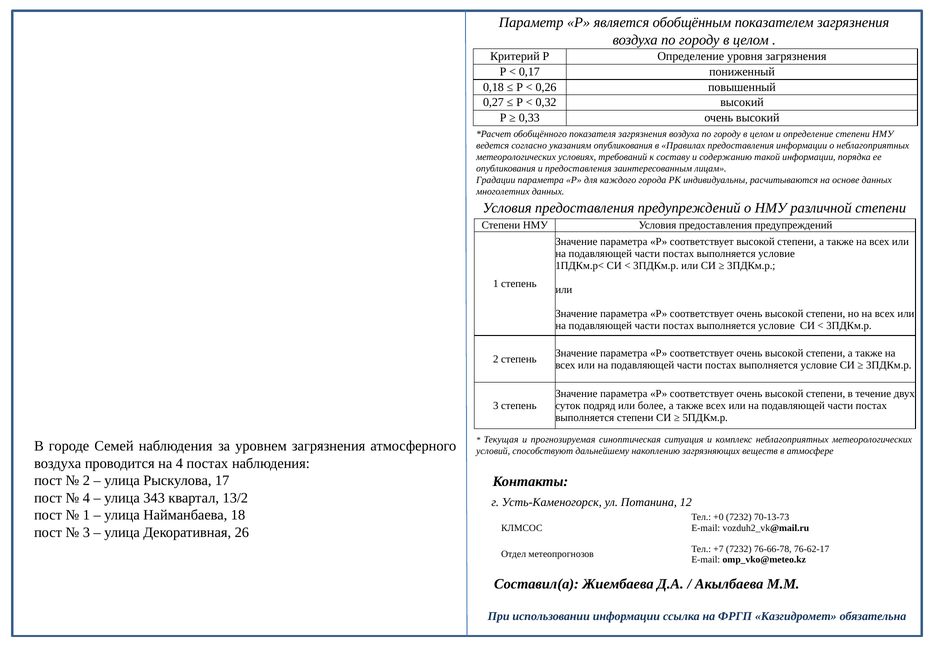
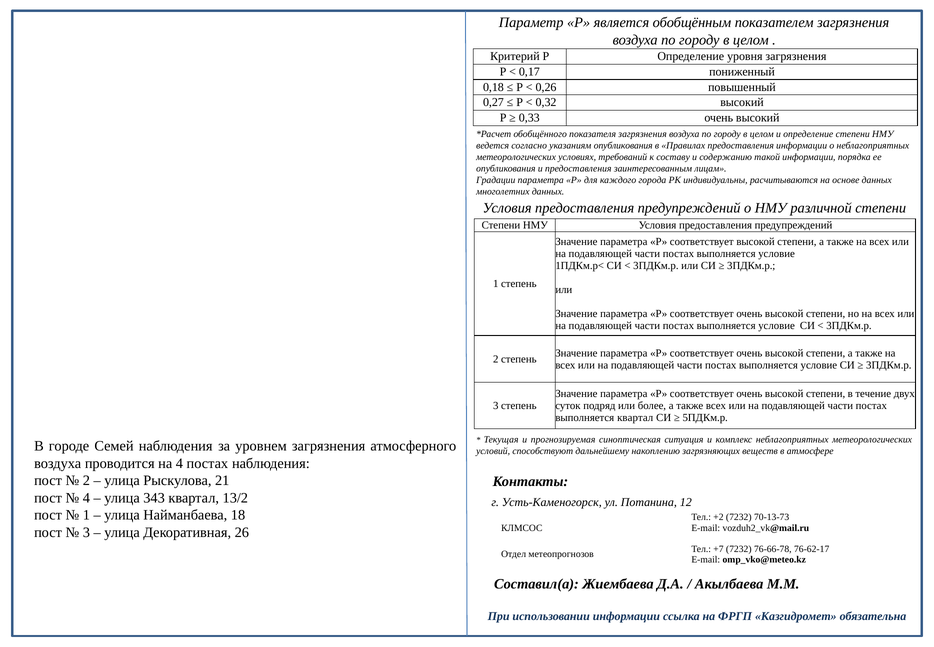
выполняется степени: степени -> квартал (635, 417)
17: 17 -> 21 (222, 480)
+0: +0 -> +2 (718, 517)
